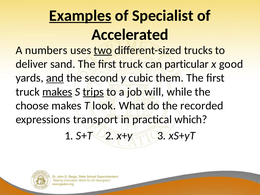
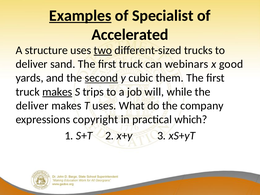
numbers: numbers -> structure (46, 50)
particular: particular -> webinars (186, 64)
and underline: present -> none (55, 78)
second underline: none -> present (101, 78)
trips underline: present -> none (93, 92)
choose: choose -> deliver (32, 106)
T look: look -> uses (104, 106)
recorded: recorded -> company (202, 106)
transport: transport -> copyright (96, 120)
